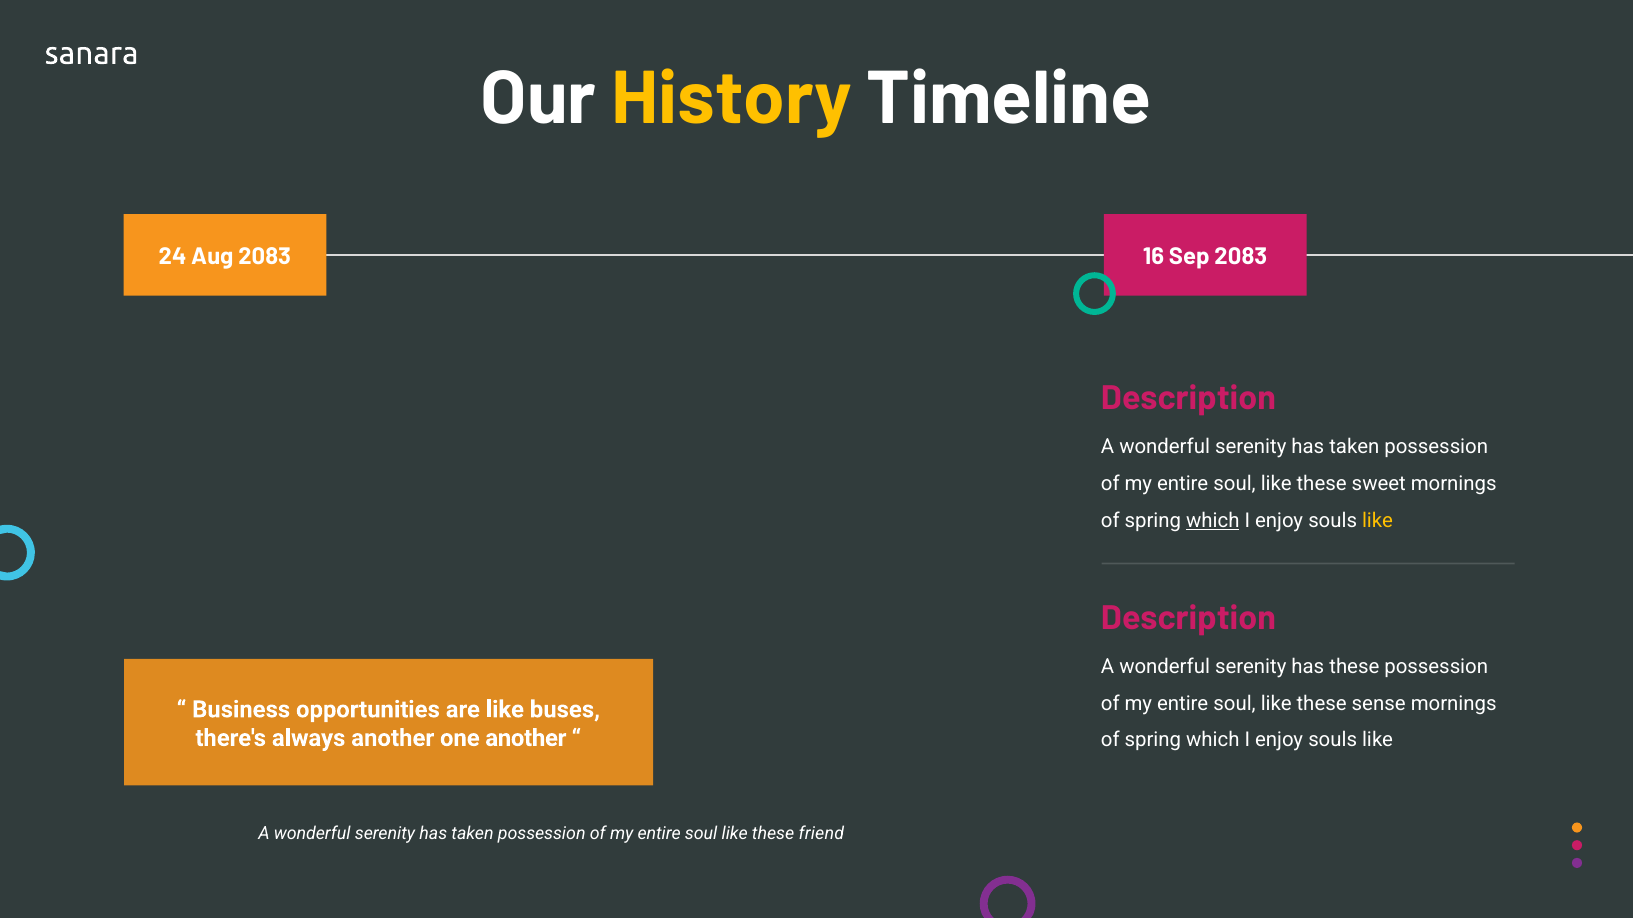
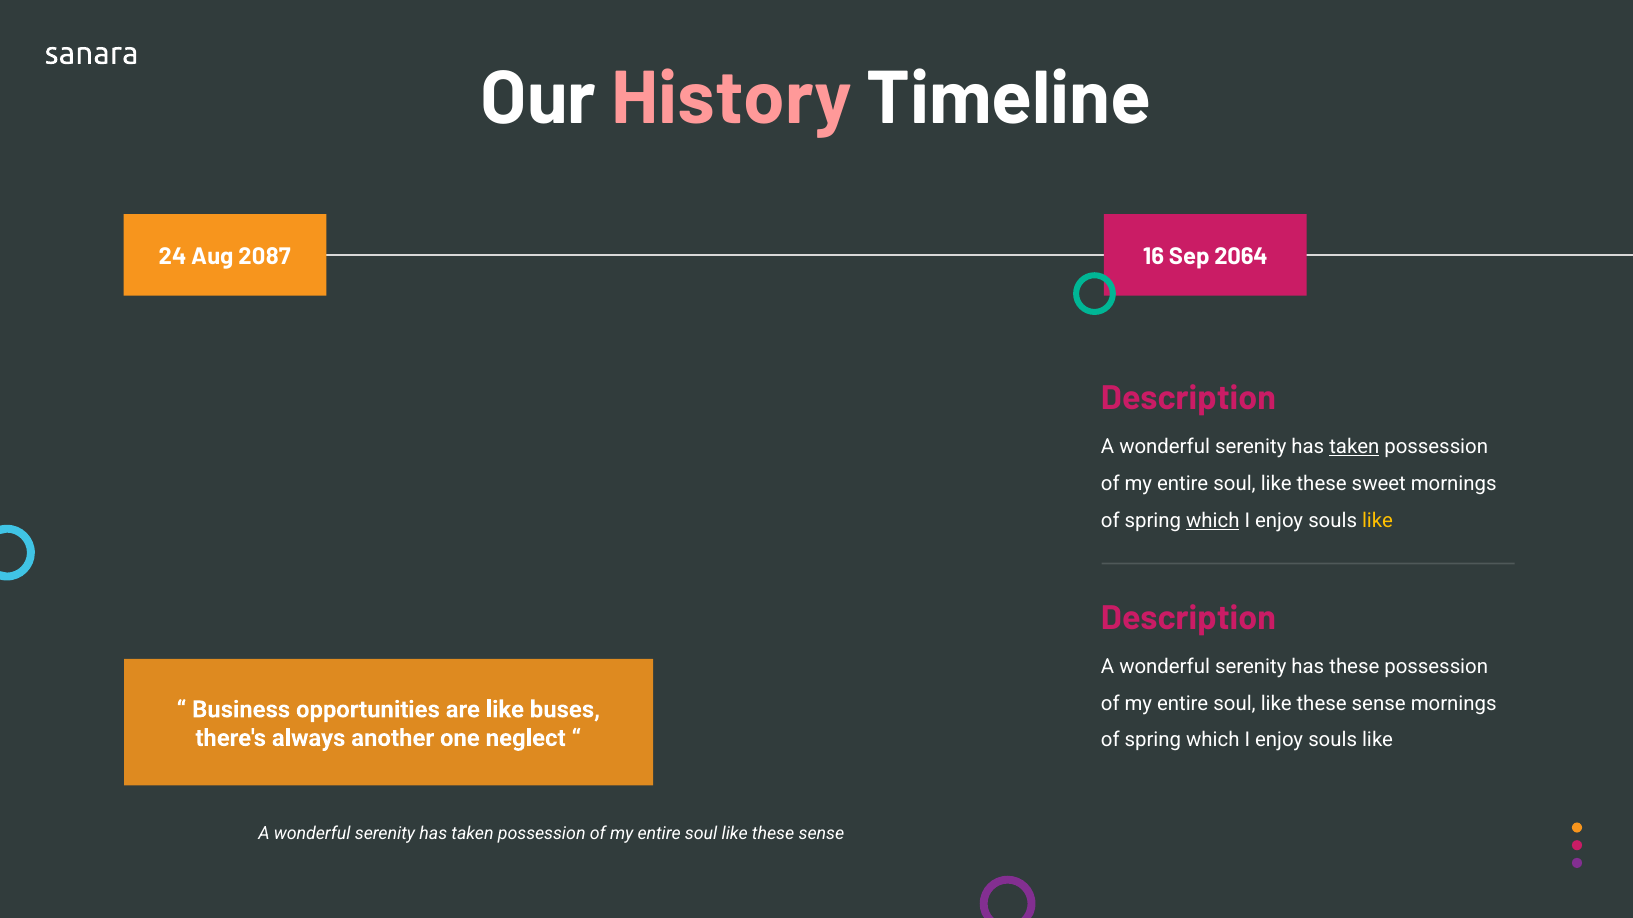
History colour: yellow -> pink (732, 99)
Aug 2083: 2083 -> 2087 (265, 257)
Sep 2083: 2083 -> 2064 (1241, 257)
taken underline: none -> present (1354, 447)
one another: another -> neglect (526, 739)
friend: friend -> sense (821, 834)
